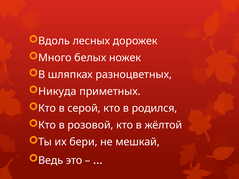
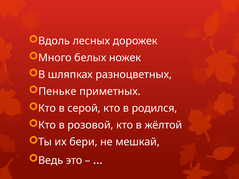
Никуда: Никуда -> Пеньке (57, 92)
